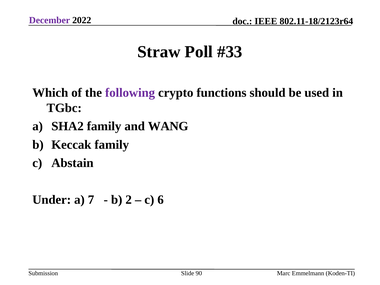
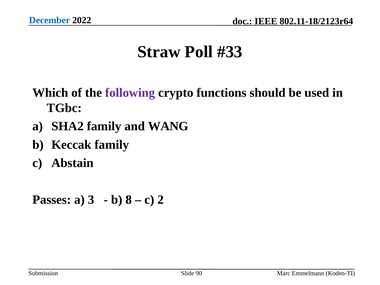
December colour: purple -> blue (50, 20)
Under: Under -> Passes (52, 200)
7: 7 -> 3 (91, 200)
2: 2 -> 8 (129, 200)
6: 6 -> 2 (161, 200)
